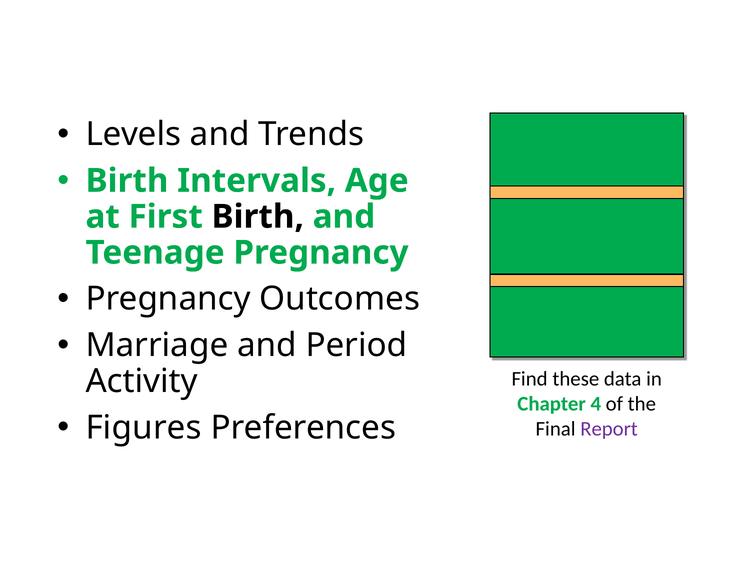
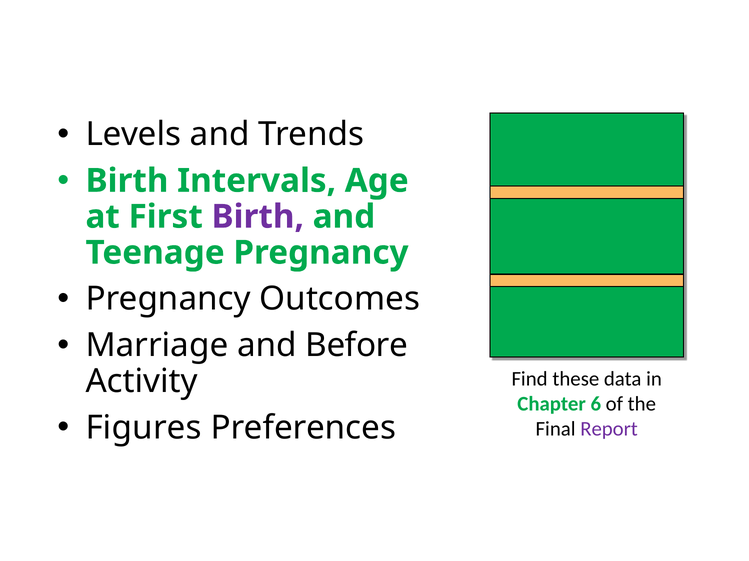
Birth colour: black -> purple (258, 217)
Period: Period -> Before (357, 346)
4: 4 -> 6 (596, 404)
